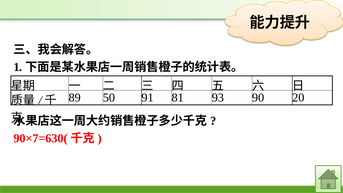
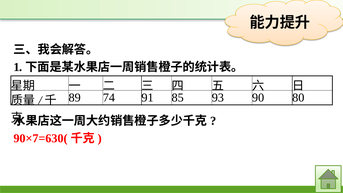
50: 50 -> 74 (109, 98)
81: 81 -> 85 (178, 98)
20: 20 -> 80 (298, 98)
